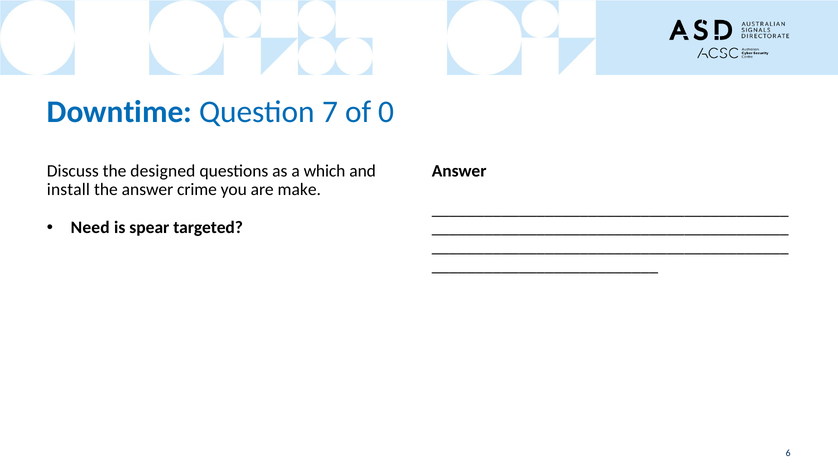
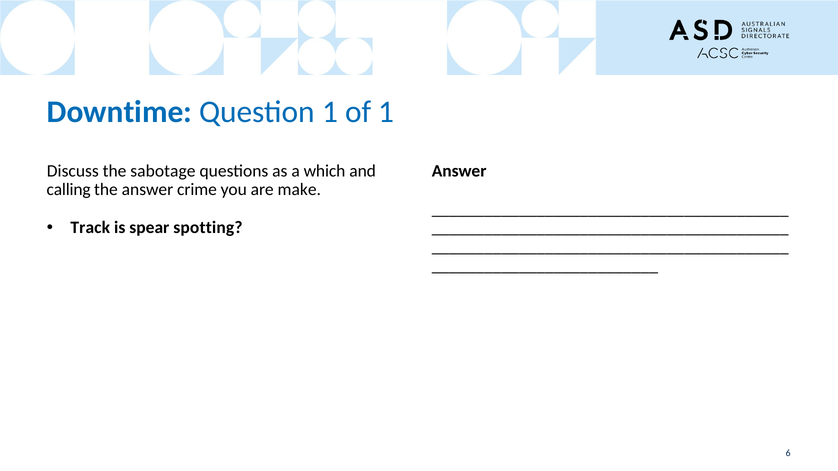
Question 7: 7 -> 1 (330, 112)
of 0: 0 -> 1 (386, 112)
designed: designed -> sabotage (163, 171)
install: install -> calling (69, 190)
Need: Need -> Track (90, 228)
targeted: targeted -> spotting (208, 228)
